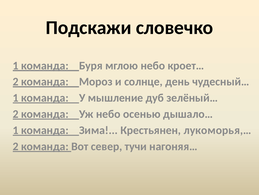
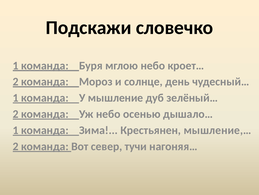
лукоморья,…: лукоморья,… -> мышление,… (217, 130)
